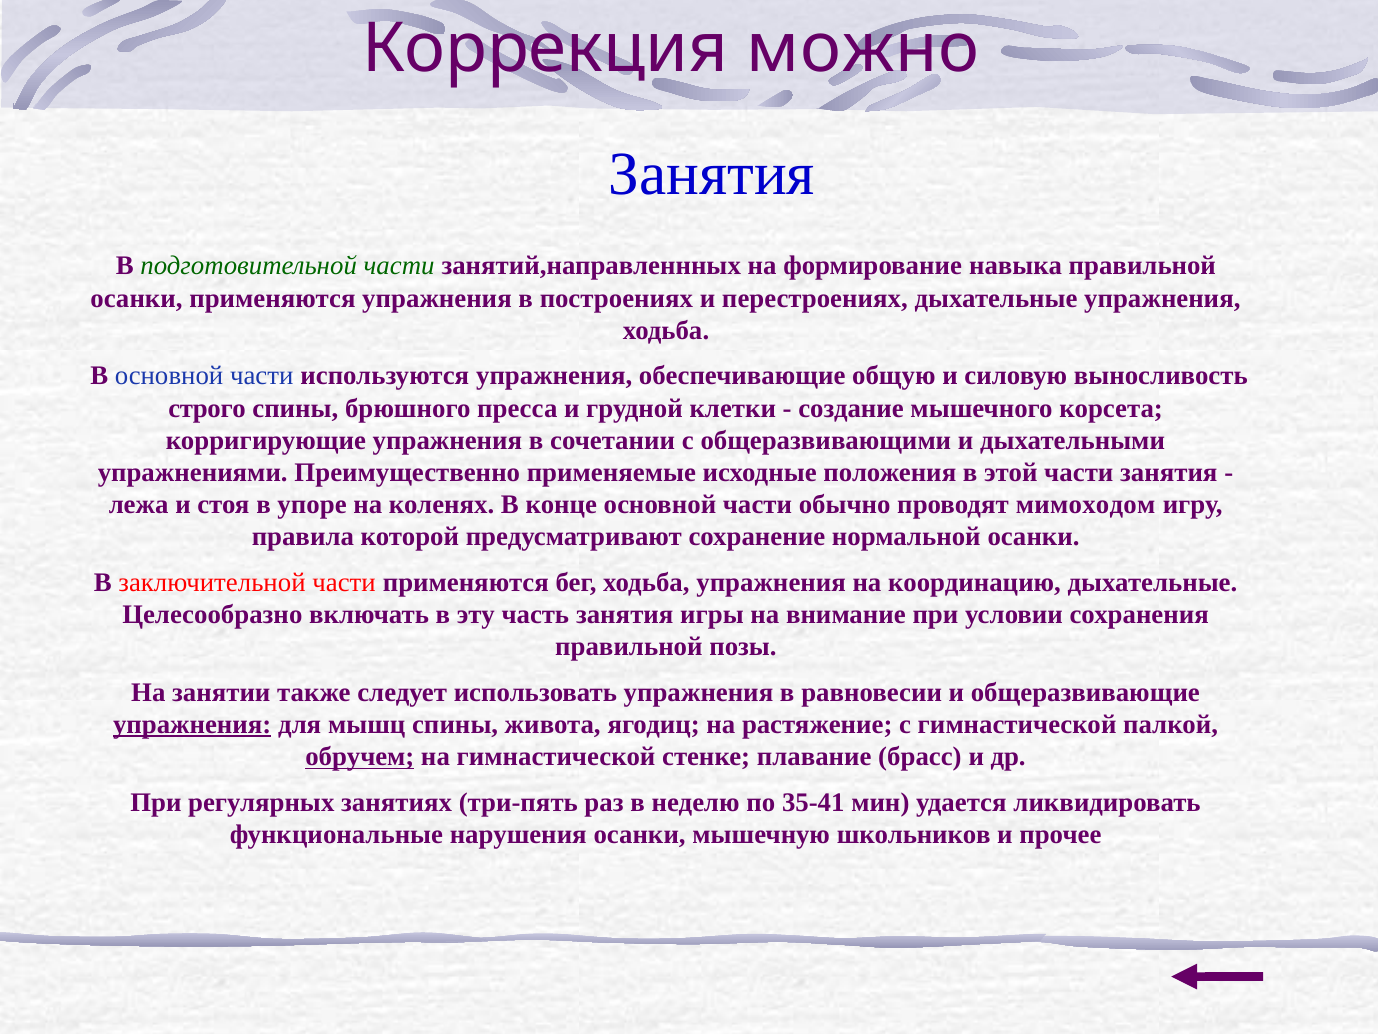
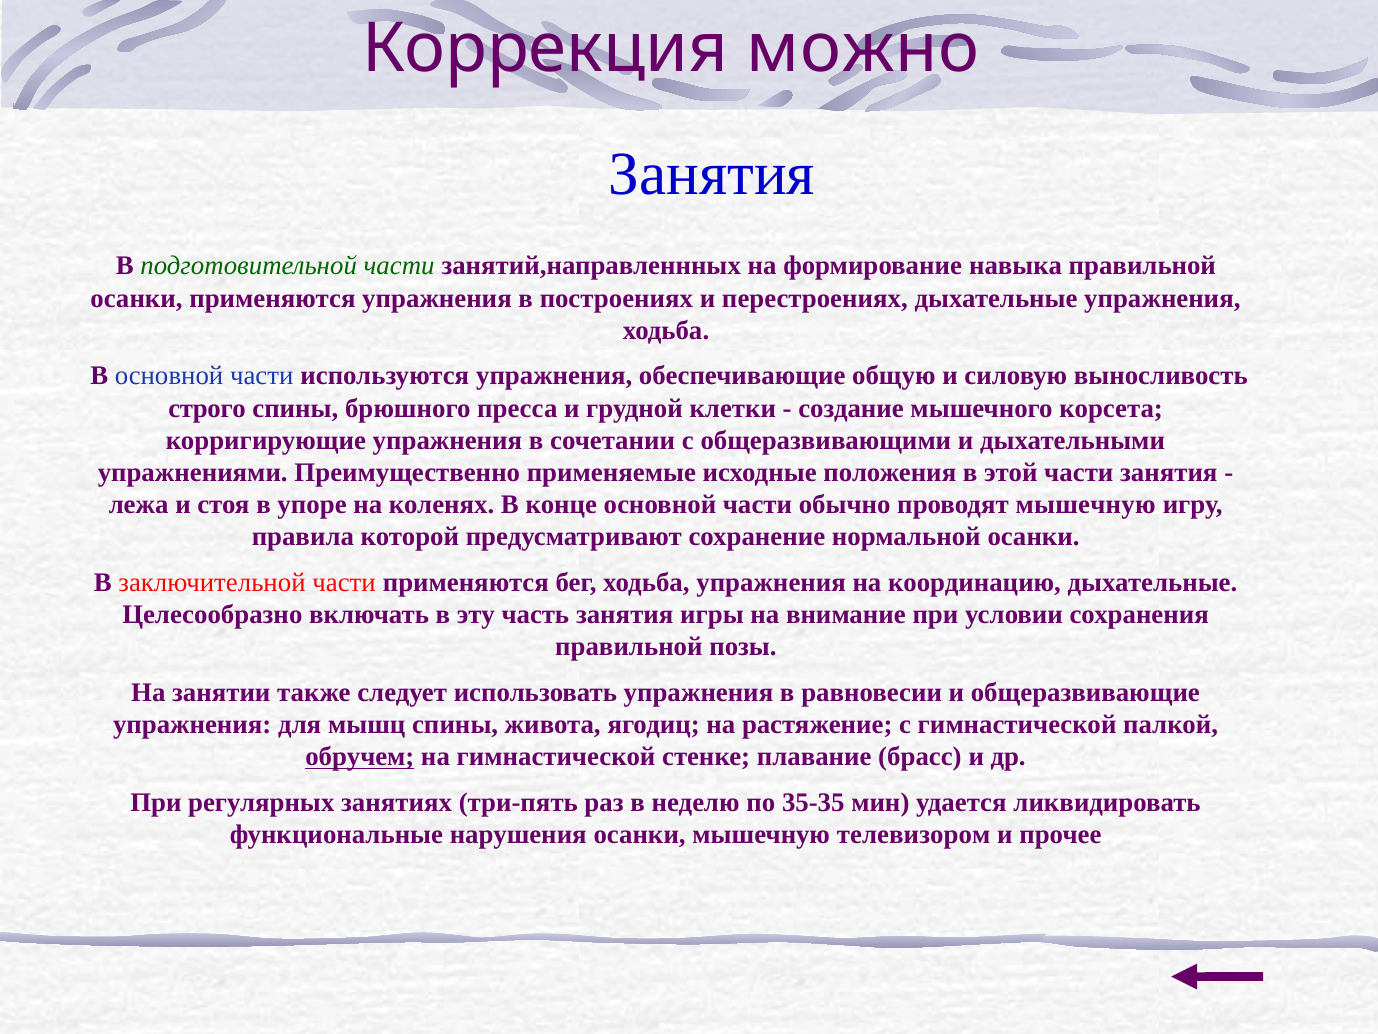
проводят мимоходом: мимоходом -> мышечную (1086, 504)
упражнения underline: present -> none (192, 724)
35-41: 35-41 -> 35-35 (813, 802)
школьников: школьников -> телевизором (914, 834)
